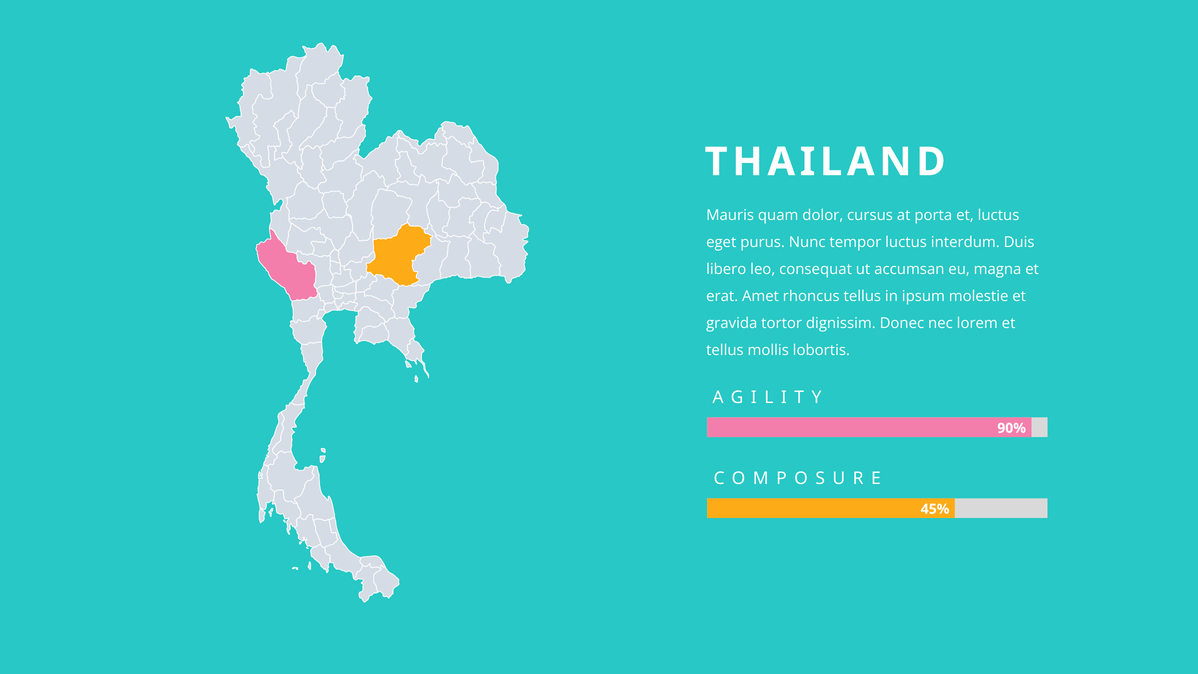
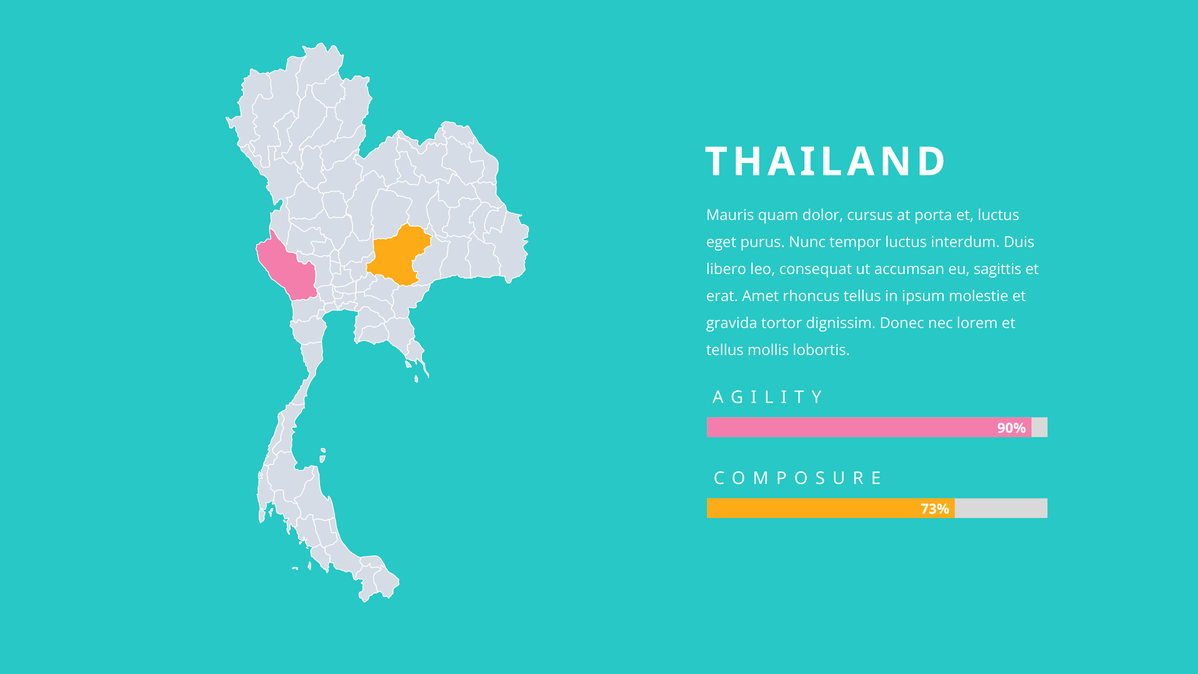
magna: magna -> sagittis (998, 269)
45%: 45% -> 73% (935, 509)
